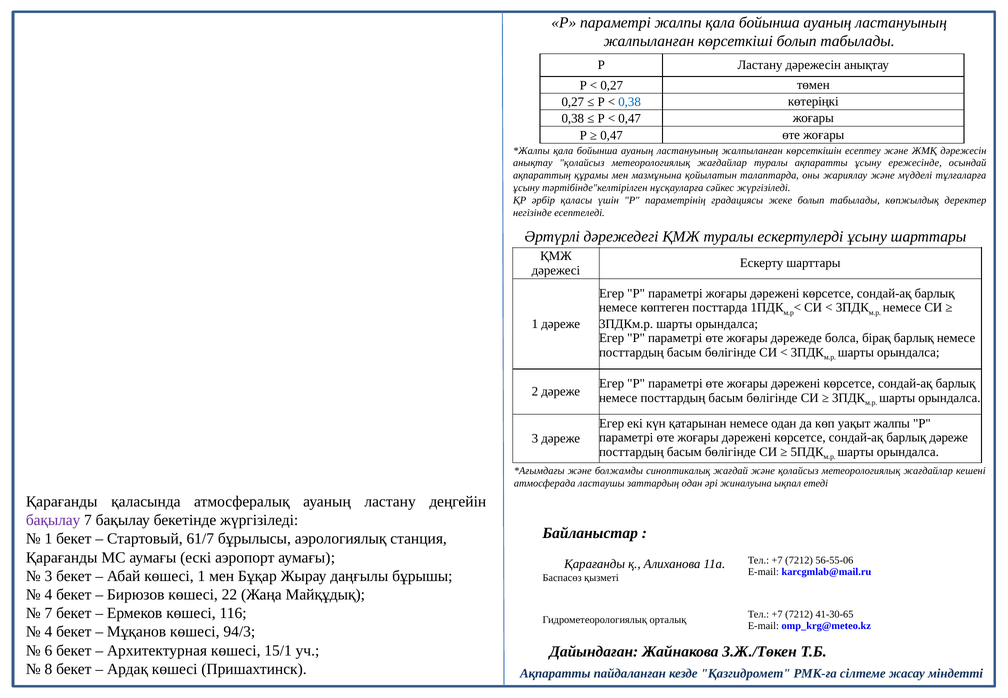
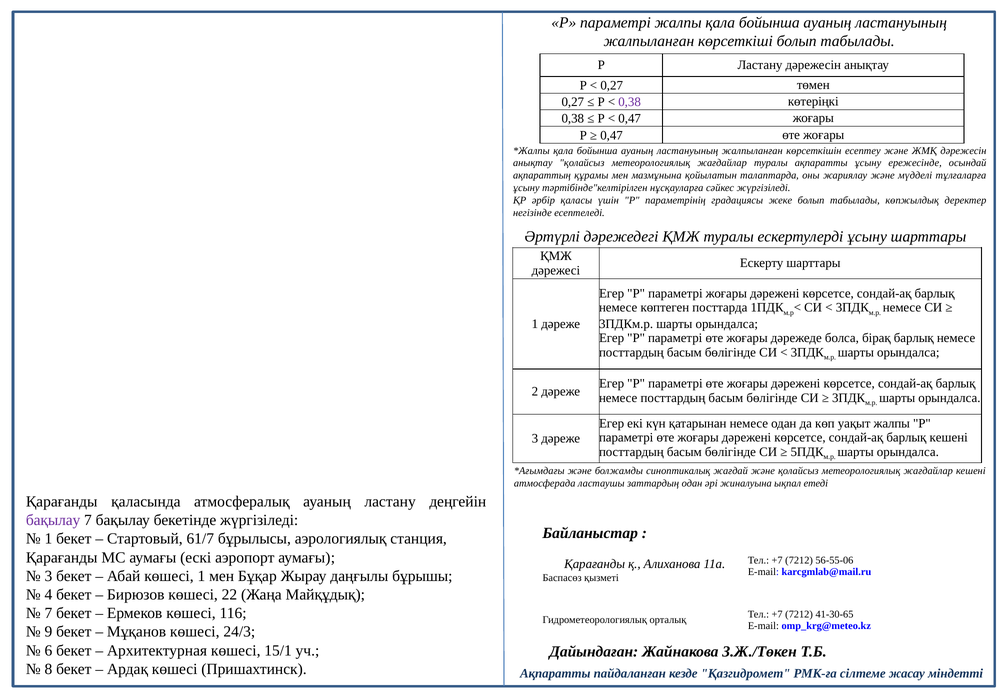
0,38 colour: blue -> purple (630, 102)
барлық дәреже: дәреже -> кешені (949, 438)
4: 4 -> 9 (48, 632)
94/3: 94/3 -> 24/3 (239, 632)
